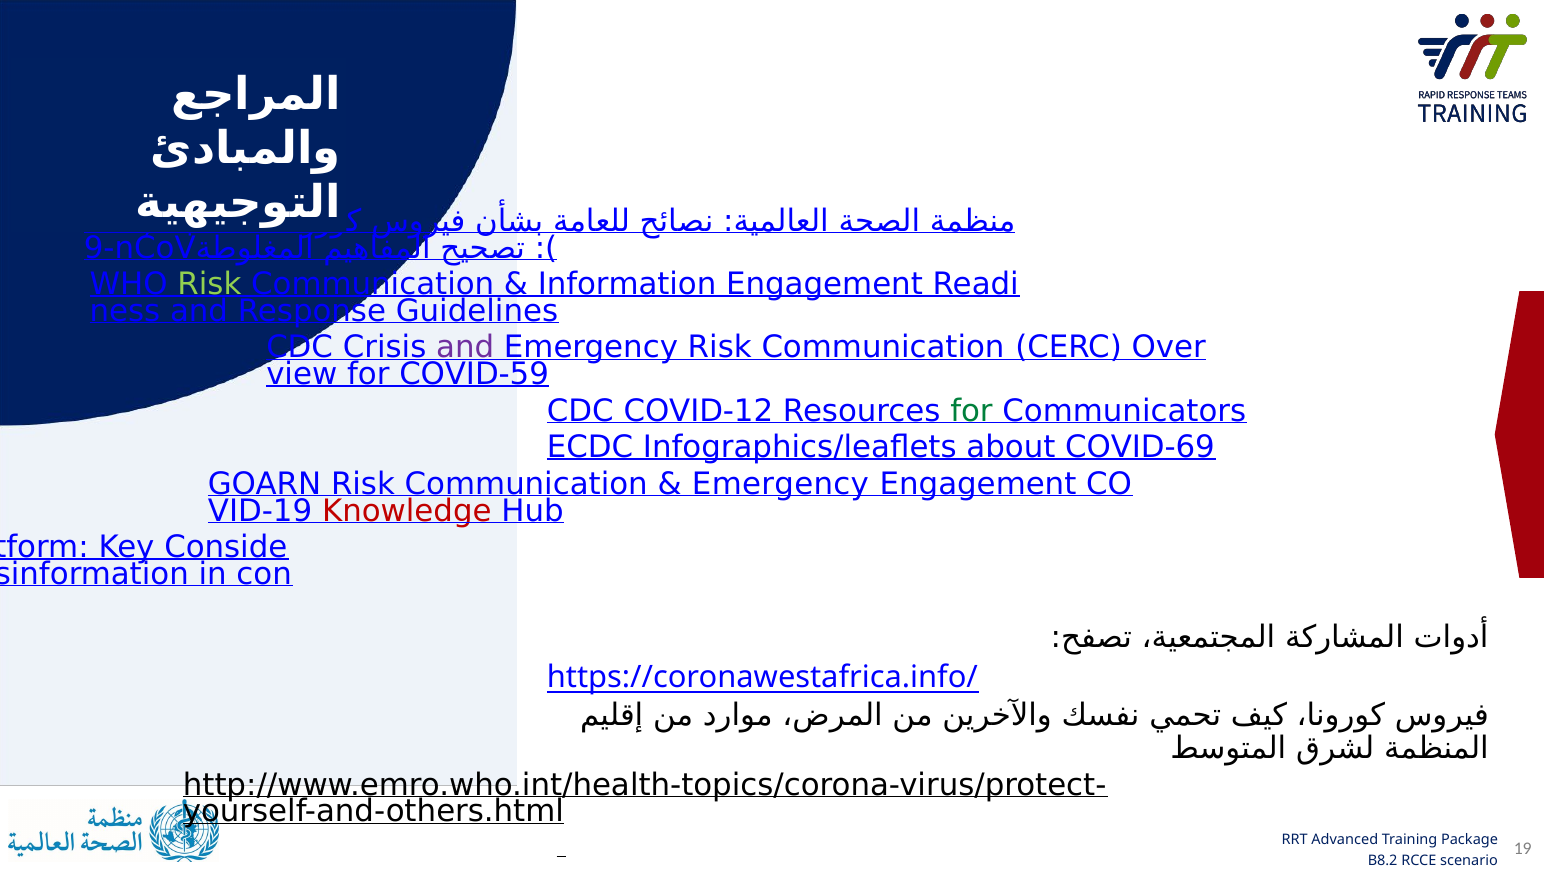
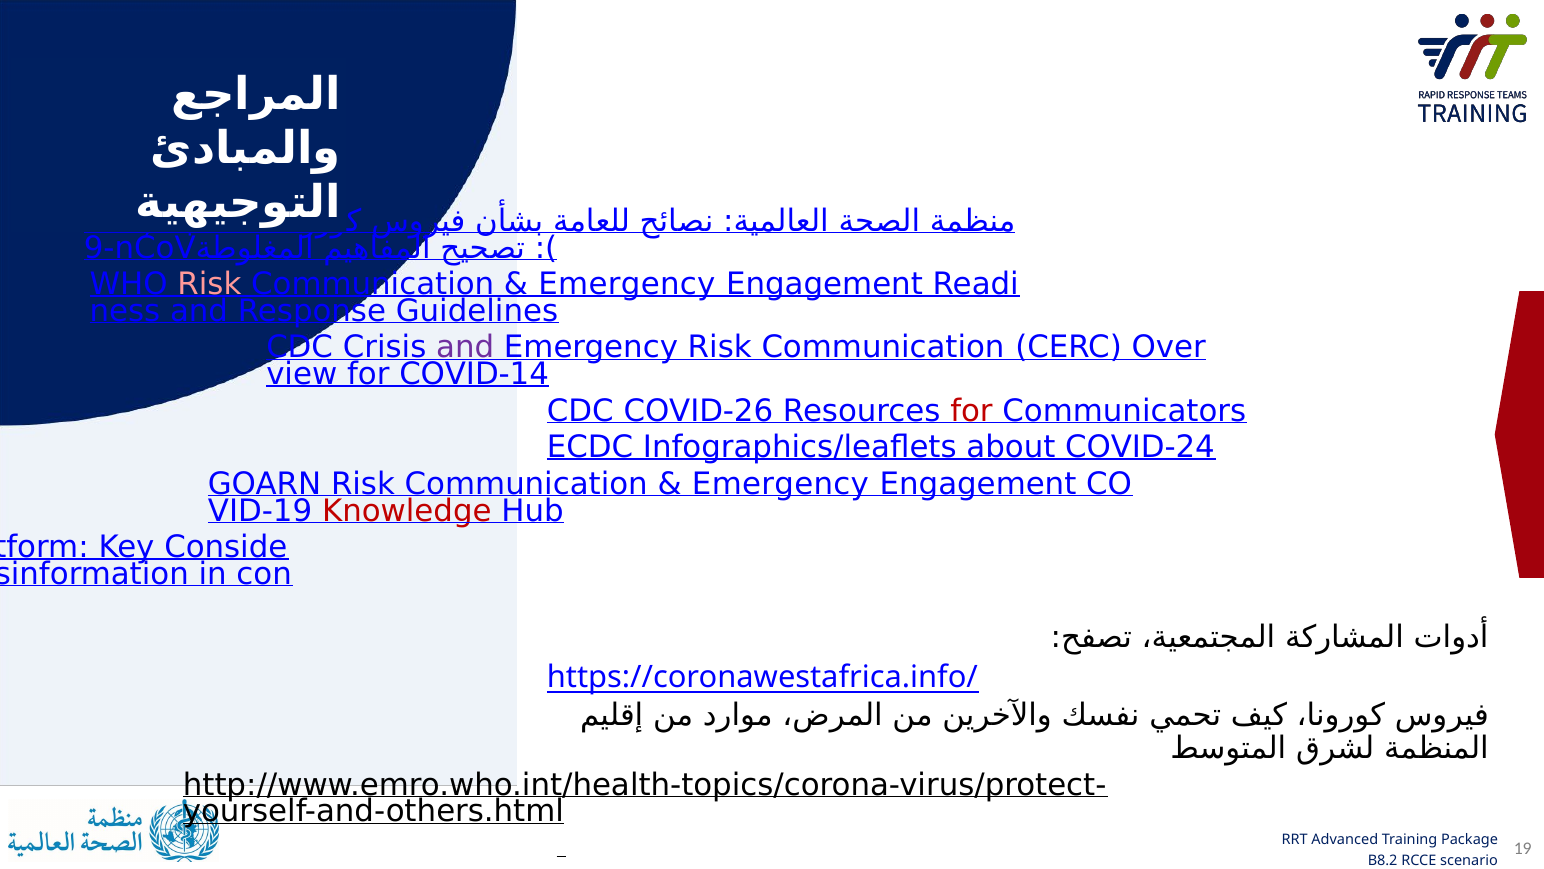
Risk colour: light green -> pink (209, 284)
Information: Information -> Emergency (627, 284)
COVID-59: COVID-59 -> COVID-14 (474, 374)
COVID-12: COVID-12 -> COVID-26 (698, 411)
for colour: green -> red (971, 411)
COVID-69: COVID-69 -> COVID-24 (1140, 447)
